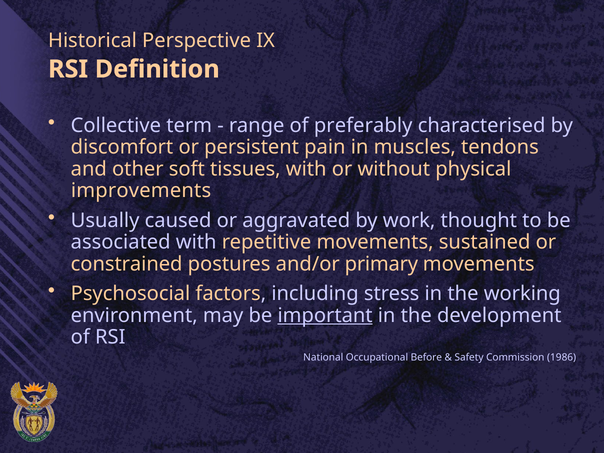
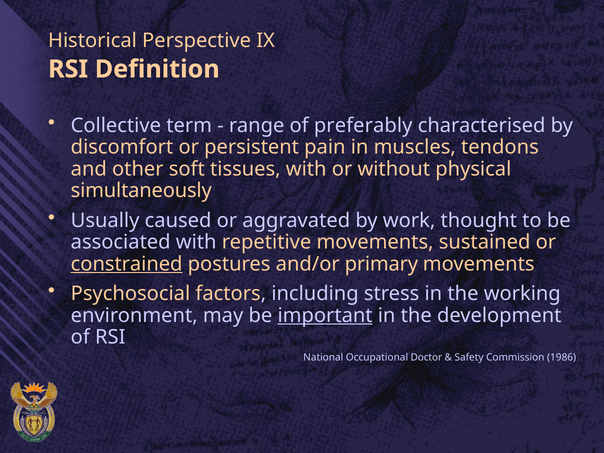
improvements: improvements -> simultaneously (141, 191)
constrained underline: none -> present (127, 264)
Before: Before -> Doctor (426, 358)
